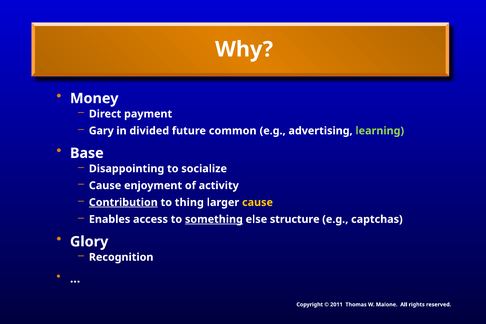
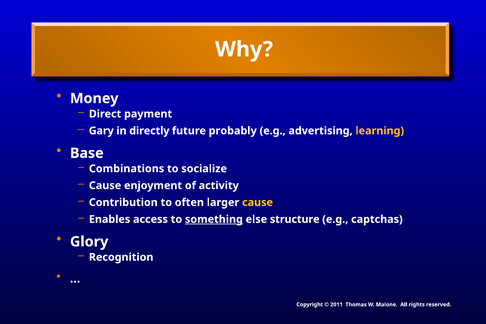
divided: divided -> directly (149, 131)
common: common -> probably (233, 131)
learning colour: light green -> yellow (380, 131)
Disappointing: Disappointing -> Combinations (127, 169)
Contribution underline: present -> none (123, 202)
thing: thing -> often (189, 202)
